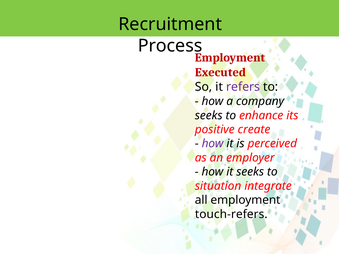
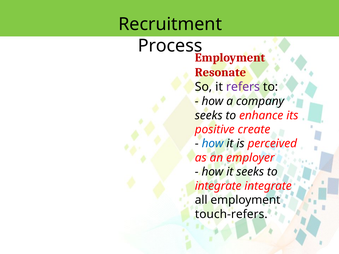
Executed: Executed -> Resonate (220, 72)
how colour: purple -> blue (213, 144)
situation: situation -> integrate (218, 186)
